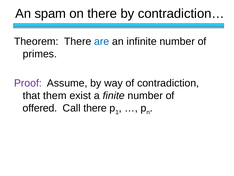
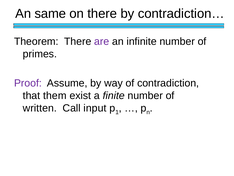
spam: spam -> same (50, 14)
are colour: blue -> purple (102, 41)
offered: offered -> written (40, 108)
Call there: there -> input (95, 108)
